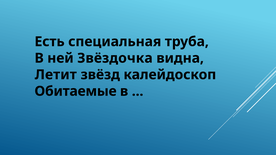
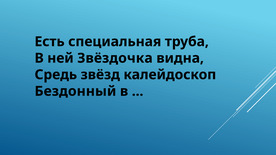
Летит: Летит -> Средь (56, 75)
Обитаемые: Обитаемые -> Бездонный (75, 91)
